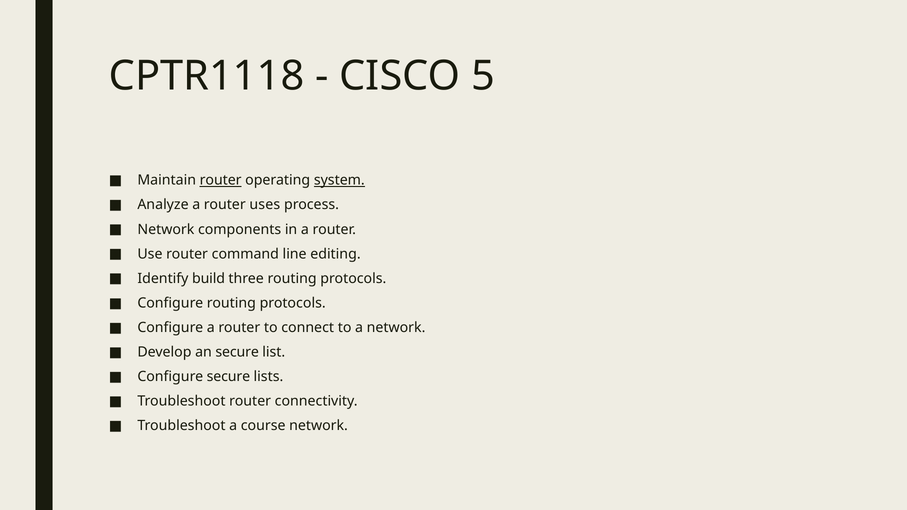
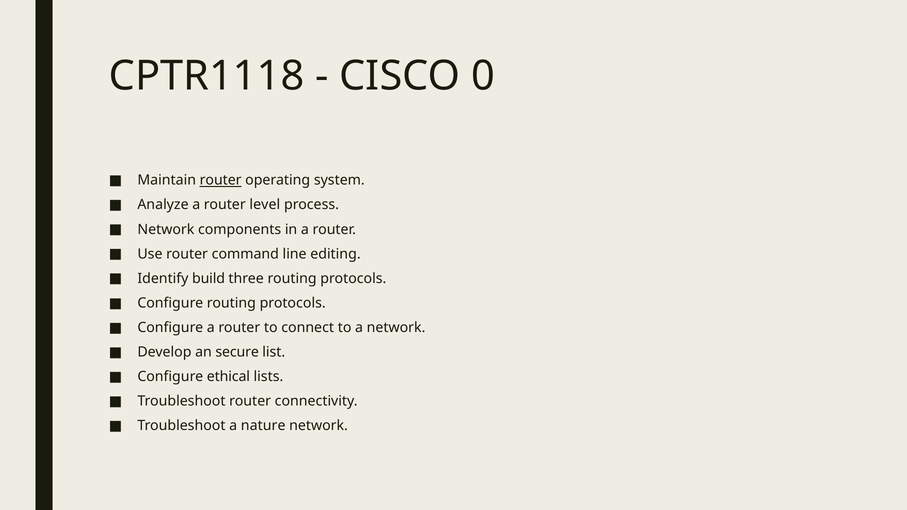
5: 5 -> 0 (483, 76)
system underline: present -> none (339, 180)
uses: uses -> level (265, 205)
Configure secure: secure -> ethical (228, 377)
course: course -> nature (263, 426)
